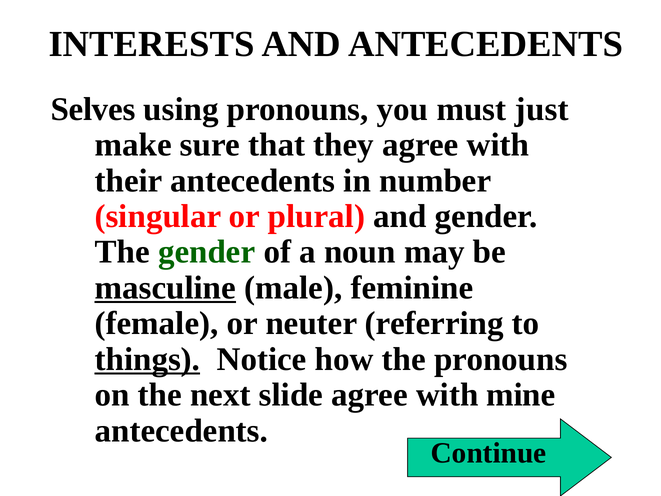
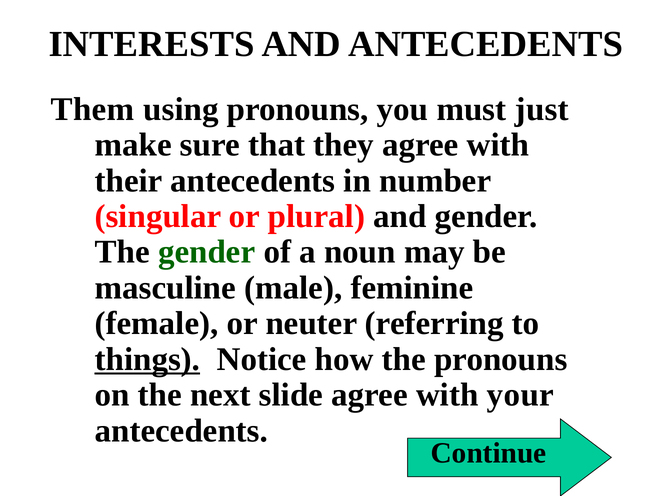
Selves: Selves -> Them (93, 109)
masculine underline: present -> none (165, 288)
mine: mine -> your (520, 395)
